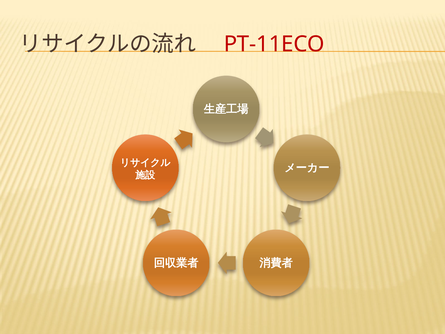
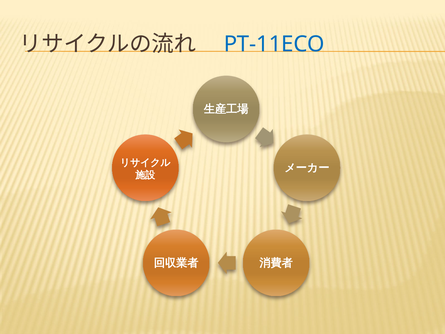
PT-11ECO colour: red -> blue (274, 44)
